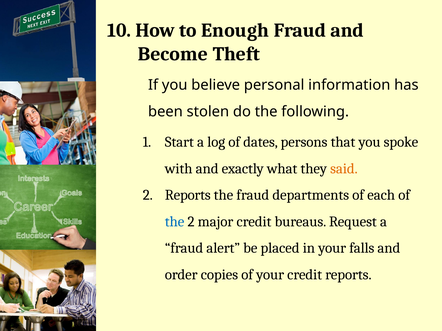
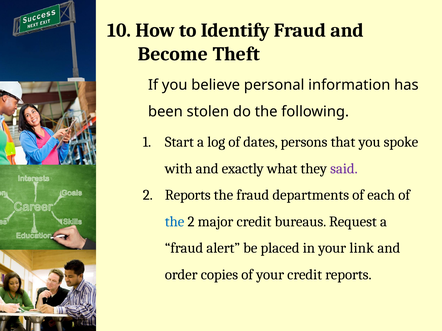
Enough: Enough -> Identify (235, 30)
said colour: orange -> purple (344, 169)
falls: falls -> link (362, 248)
